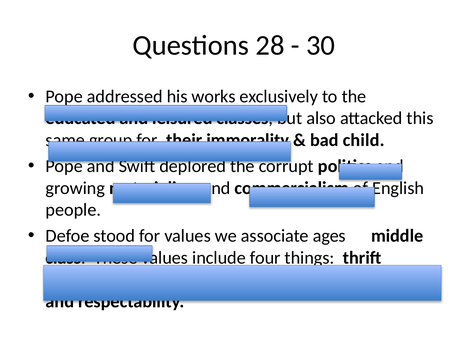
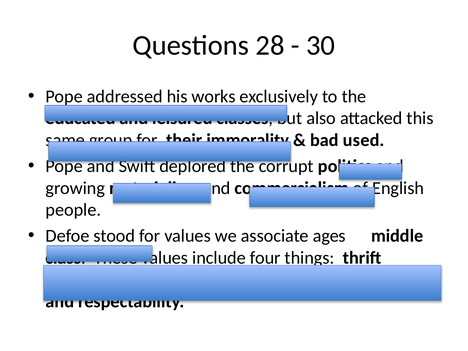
child: child -> used (364, 140)
